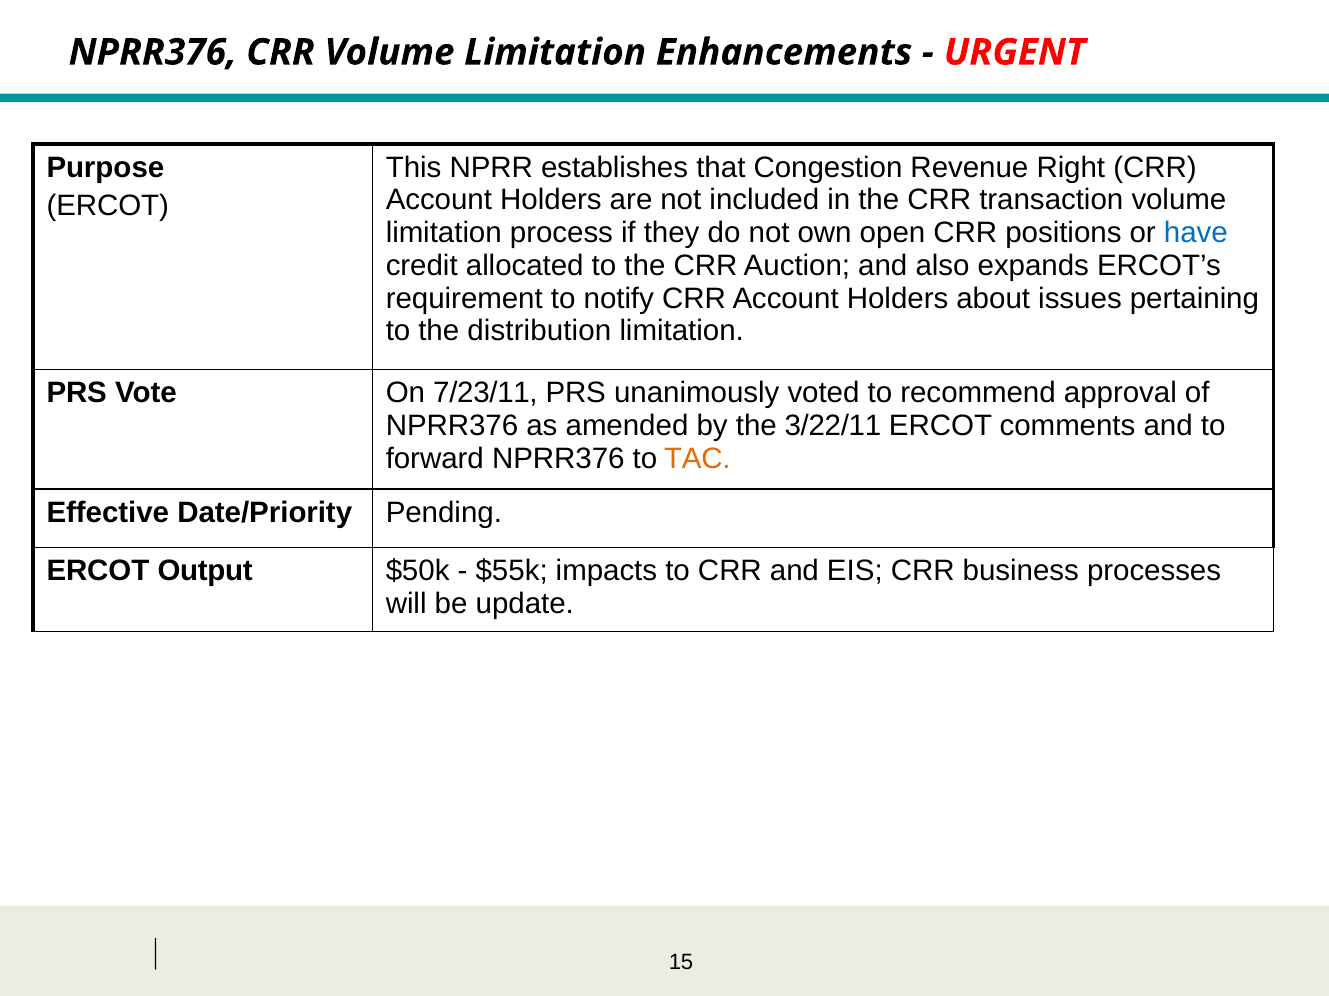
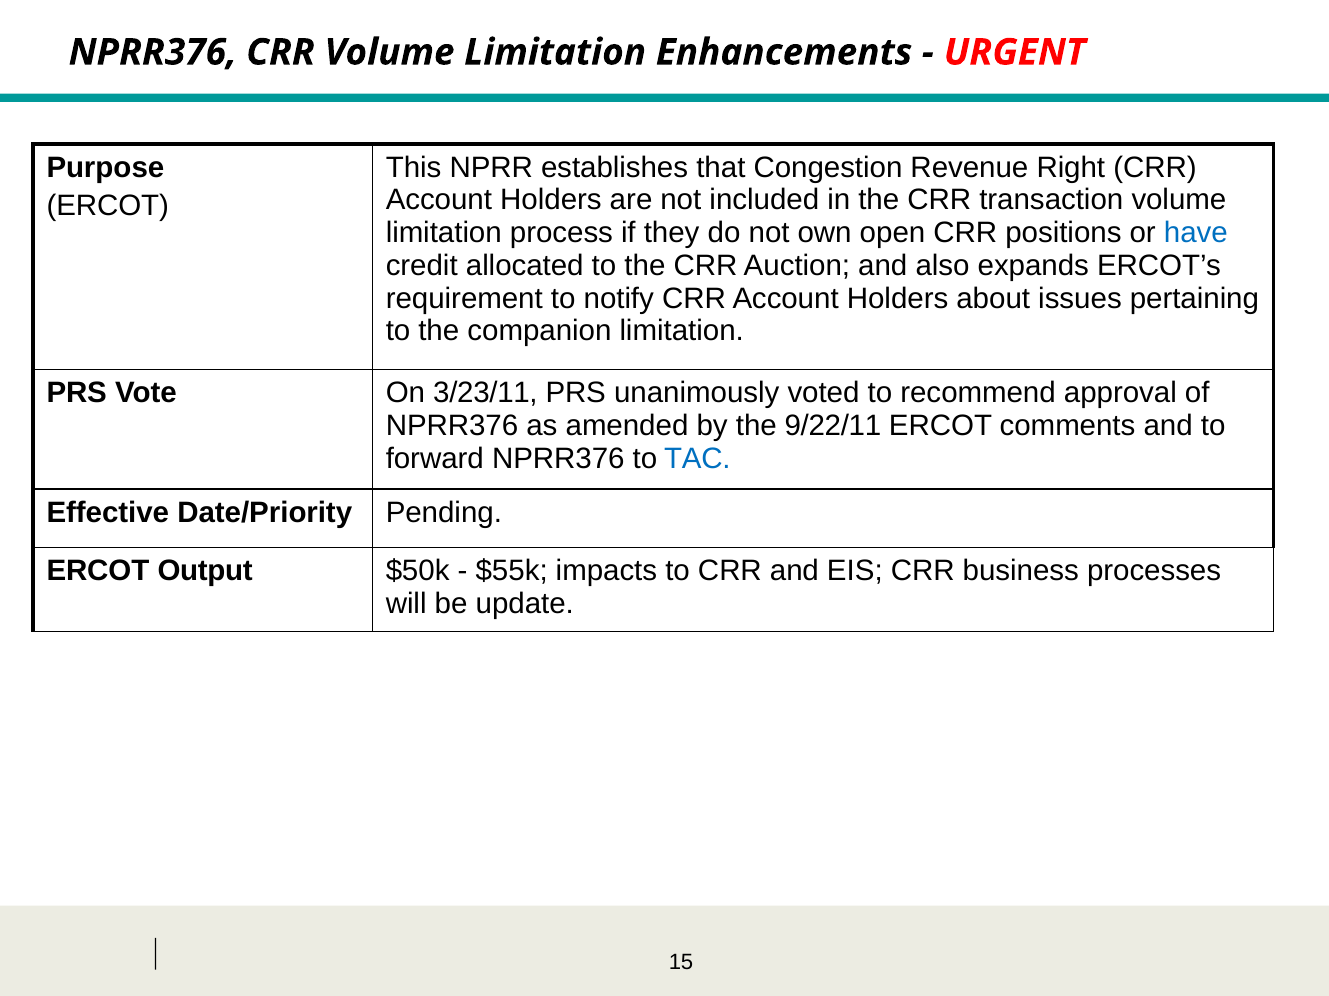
distribution: distribution -> companion (539, 332)
7/23/11: 7/23/11 -> 3/23/11 (485, 393)
3/22/11: 3/22/11 -> 9/22/11 (833, 426)
TAC colour: orange -> blue (697, 459)
